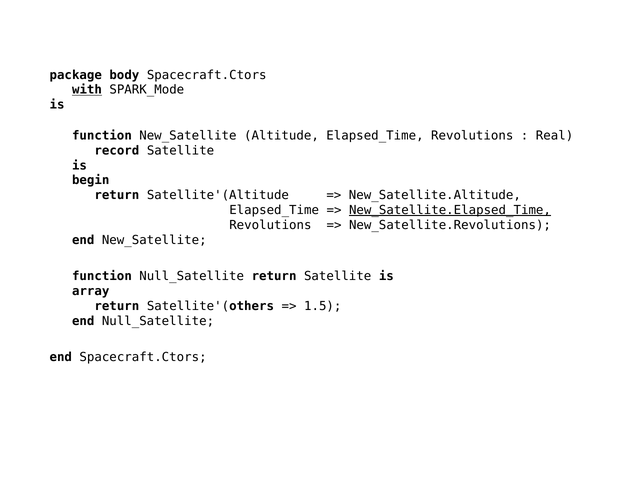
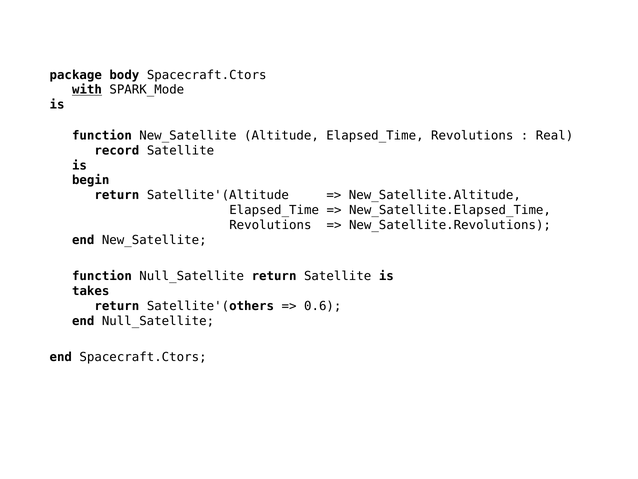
New_Satellite.Elapsed_Time underline: present -> none (450, 210)
array: array -> takes (91, 291)
1.5: 1.5 -> 0.6 (323, 306)
